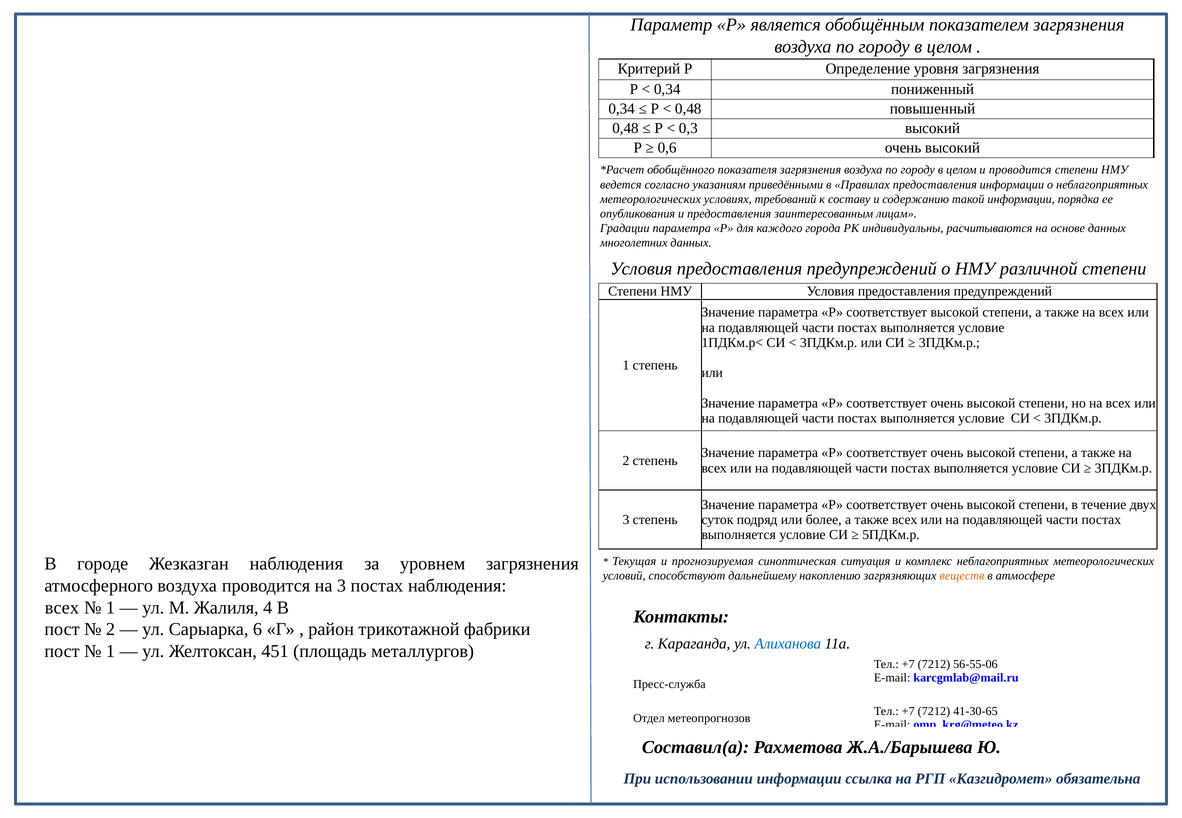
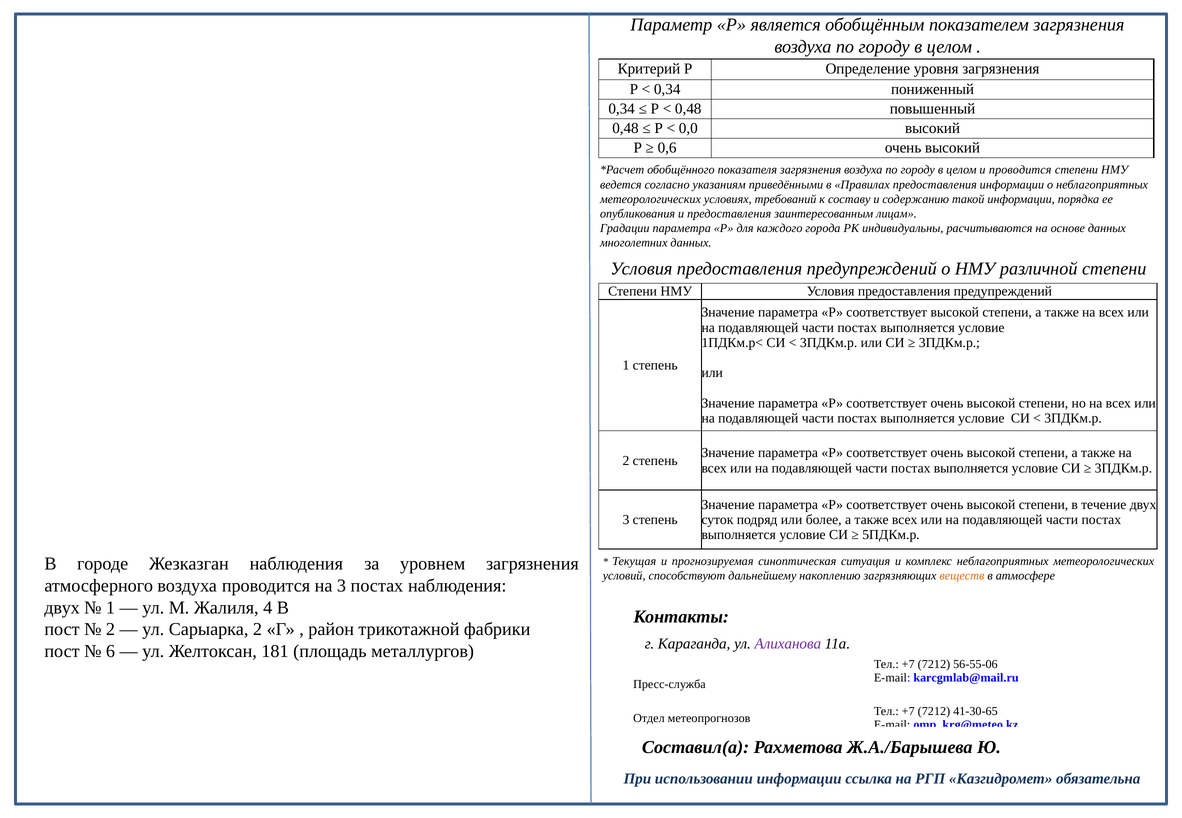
0,3: 0,3 -> 0,0 (688, 128)
всех: всех -> двух (62, 608)
Сарыарка 6: 6 -> 2 (258, 630)
Алиханова colour: blue -> purple (788, 644)
1: 1 -> 6 (110, 651)
451: 451 -> 181 (275, 651)
